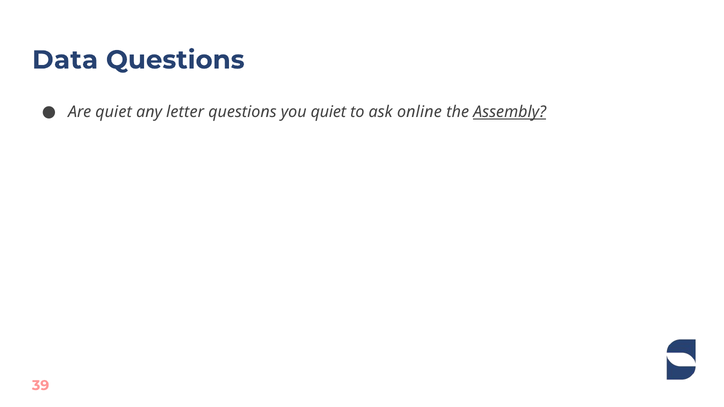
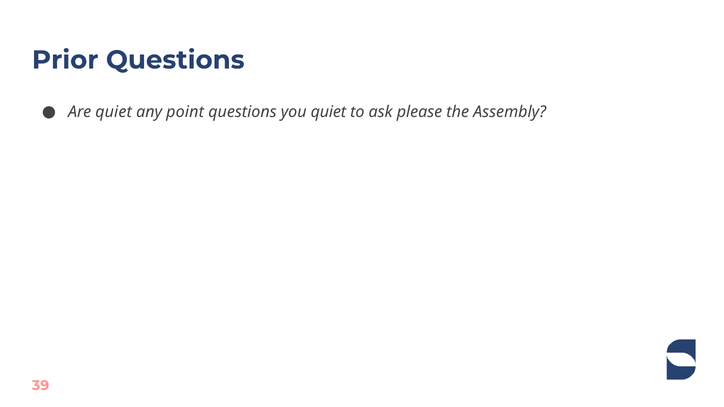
Data: Data -> Prior (65, 60)
letter: letter -> point (185, 112)
online: online -> please (420, 112)
Assembly underline: present -> none (510, 112)
